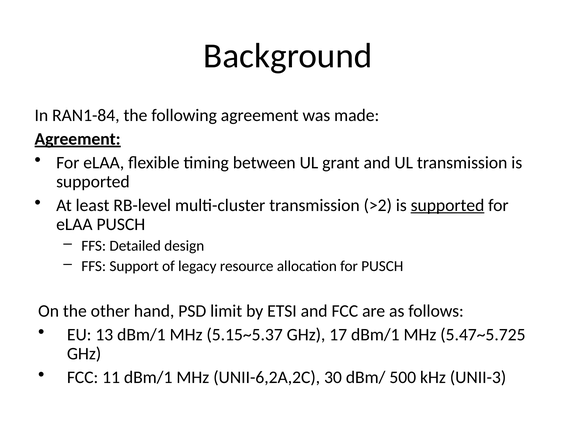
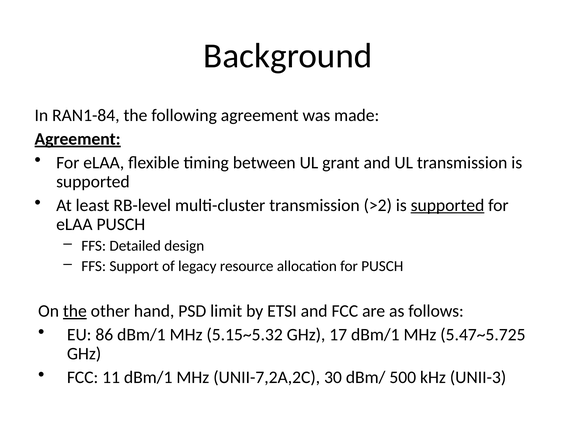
the underline: none -> present (75, 311)
13: 13 -> 86 (104, 335)
5.15~5.37: 5.15~5.37 -> 5.15~5.32 (245, 335)
UNII-6,2A,2C: UNII-6,2A,2C -> UNII-7,2A,2C (267, 377)
